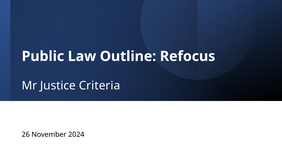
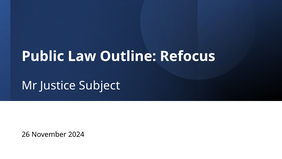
Criteria: Criteria -> Subject (100, 85)
